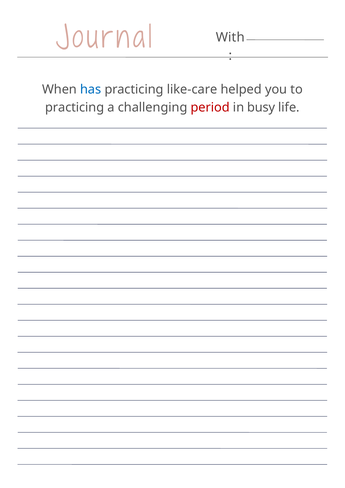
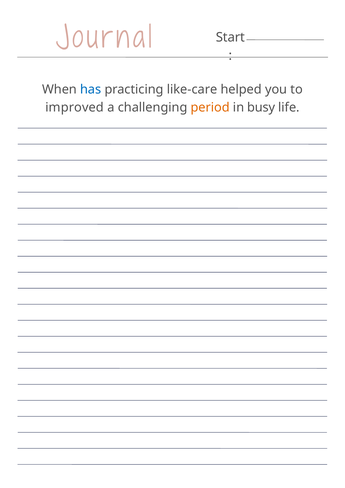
With: With -> Start (230, 37)
practicing: practicing -> improved (75, 107)
period colour: red -> orange (210, 107)
